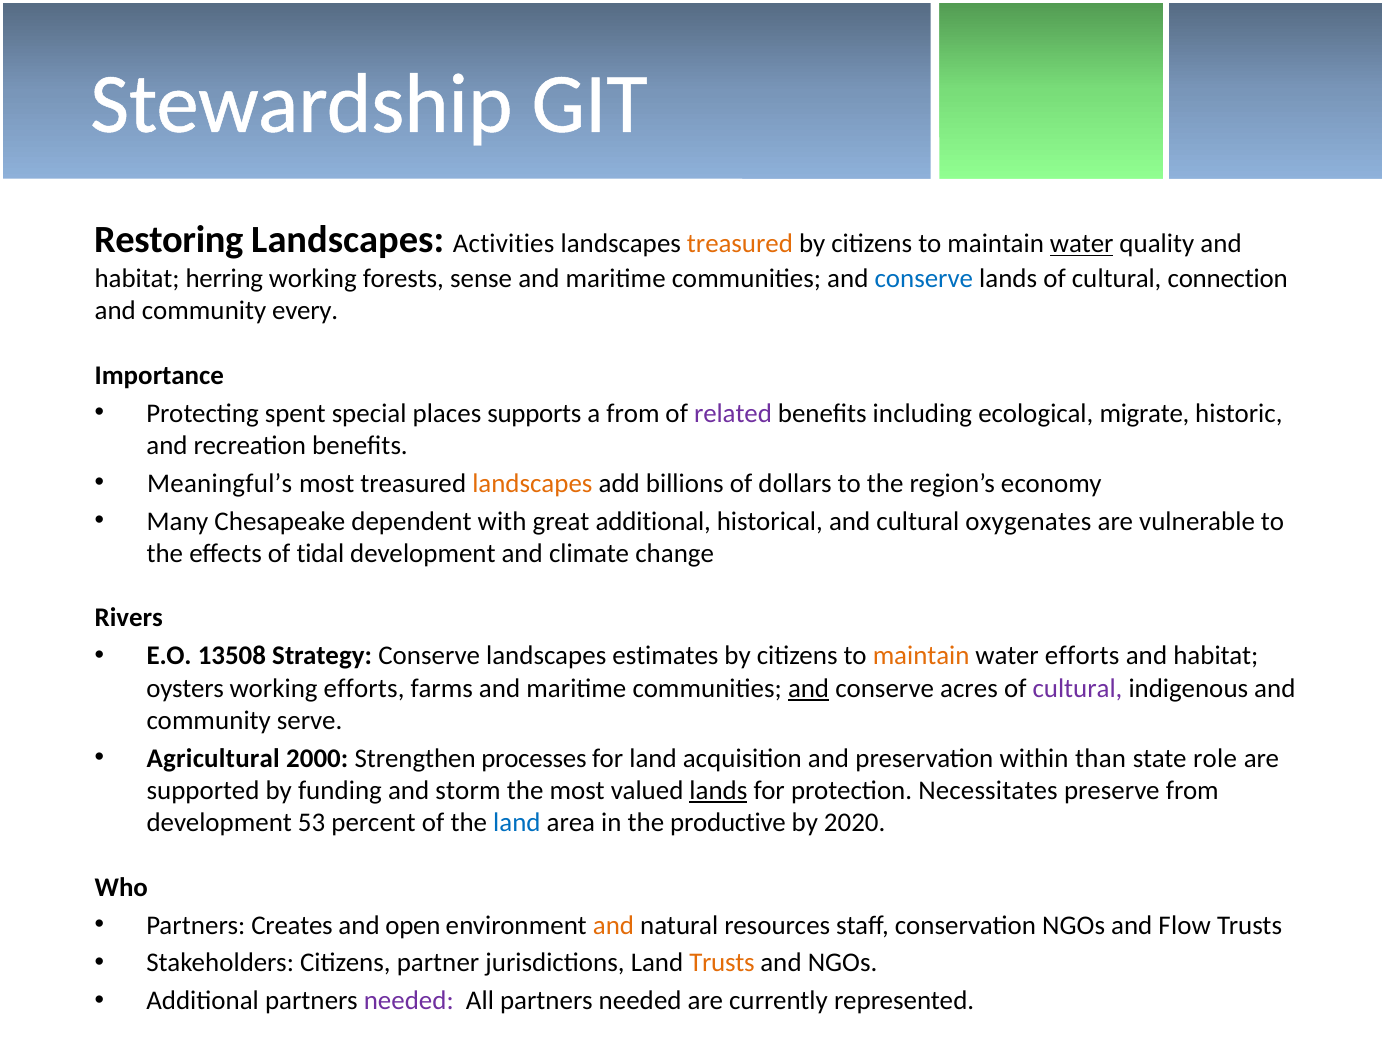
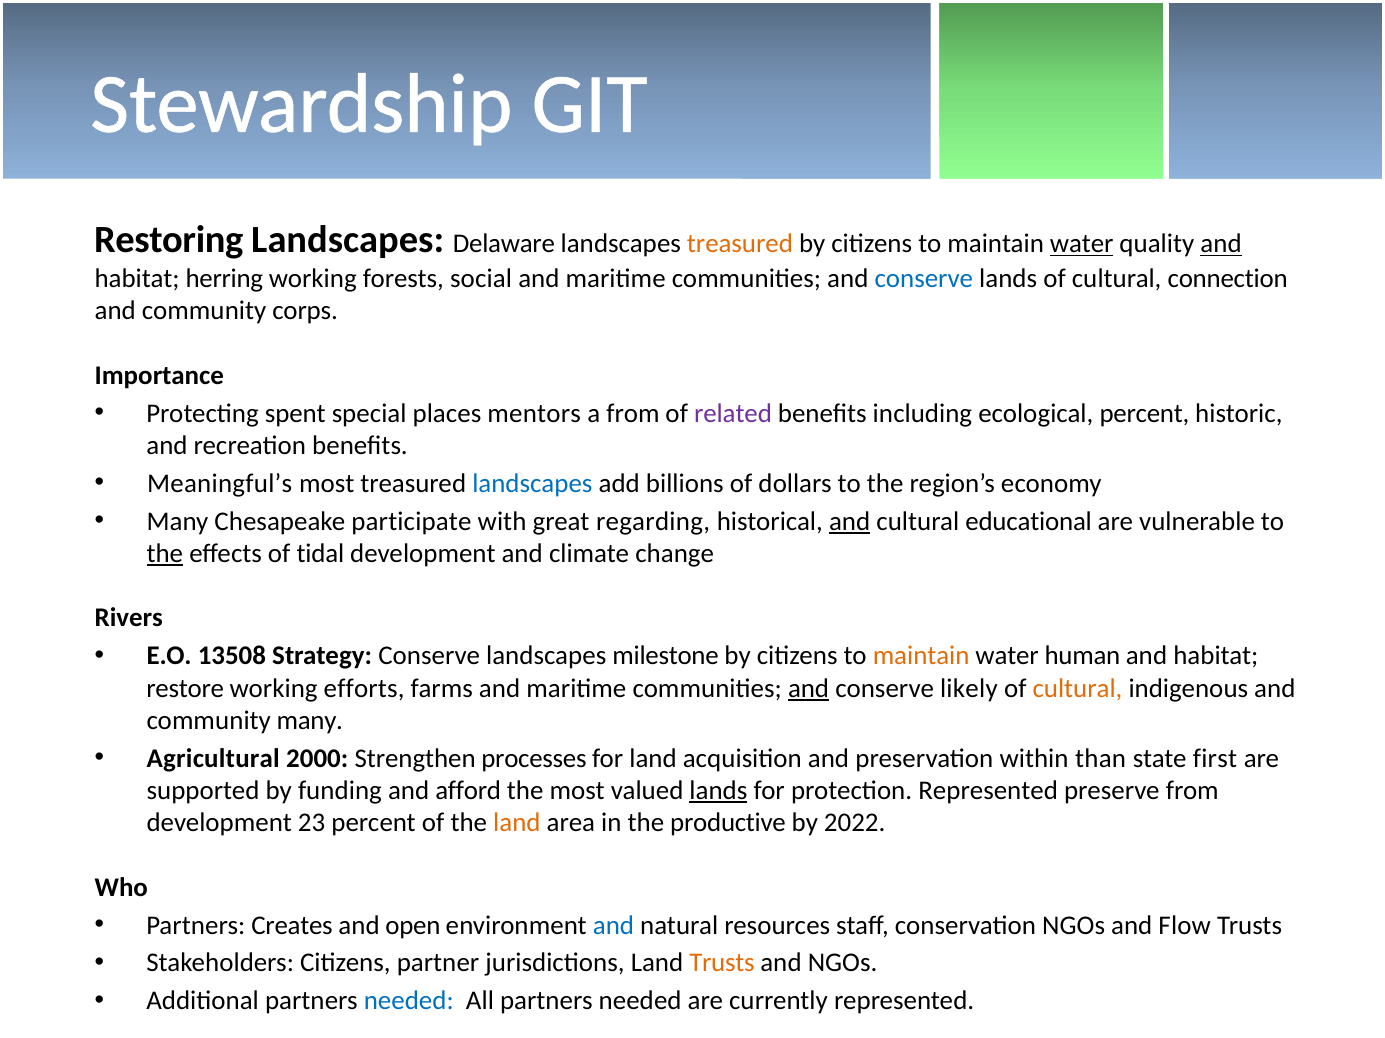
Activities: Activities -> Delaware (504, 244)
and underline: none -> present (1221, 244)
sense: sense -> social (481, 279)
every: every -> corps (305, 311)
supports: supports -> mentors (534, 414)
ecological migrate: migrate -> percent (1144, 414)
landscapes colour: orange -> blue (532, 484)
dependent: dependent -> participate (411, 522)
great additional: additional -> regarding (653, 522)
and underline: none -> present (850, 522)
oxygenates: oxygenates -> educational (1029, 522)
the underline: none -> present (165, 554)
estimates: estimates -> milestone (666, 656)
water efforts: efforts -> human (1082, 656)
oysters: oysters -> restore (185, 689)
acres: acres -> likely (969, 689)
cultural colour: purple -> orange (1077, 689)
community serve: serve -> many (310, 721)
role: role -> first (1215, 759)
storm: storm -> afford (468, 791)
protection Necessitates: Necessitates -> Represented (988, 791)
53: 53 -> 23 (312, 823)
land colour: blue -> orange (517, 823)
2020: 2020 -> 2022 (855, 823)
and colour: orange -> blue (613, 926)
needed colour: purple -> blue (409, 1001)
